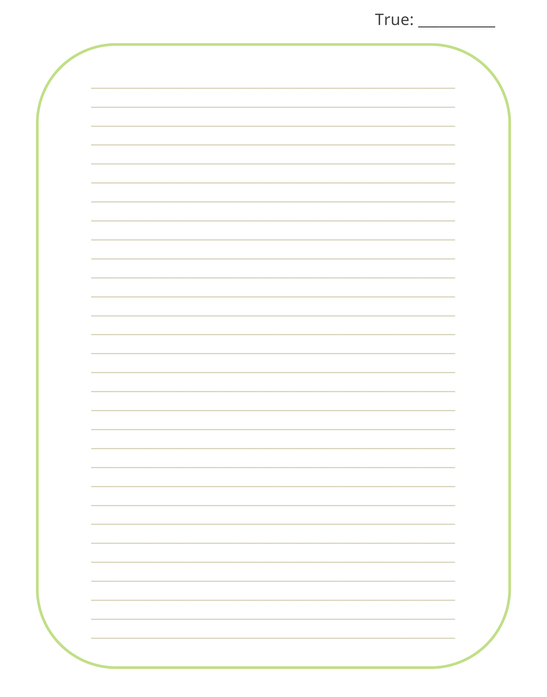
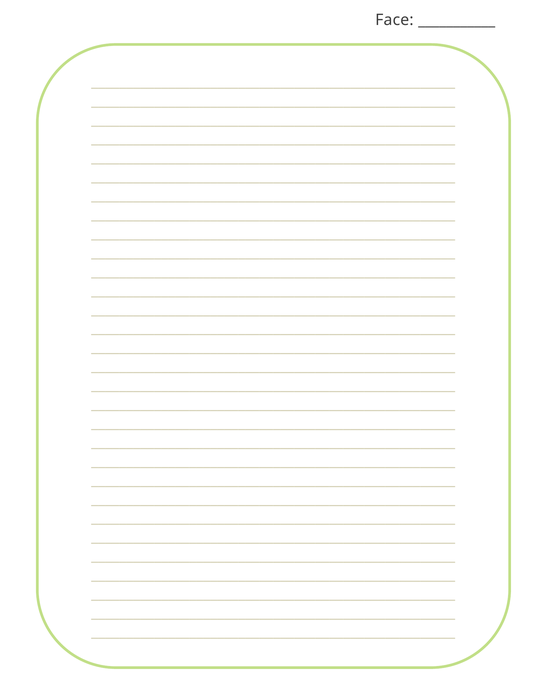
True: True -> Face (394, 20)
